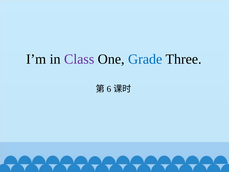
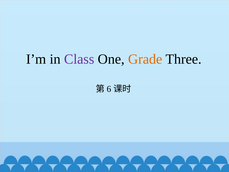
Grade colour: blue -> orange (145, 59)
